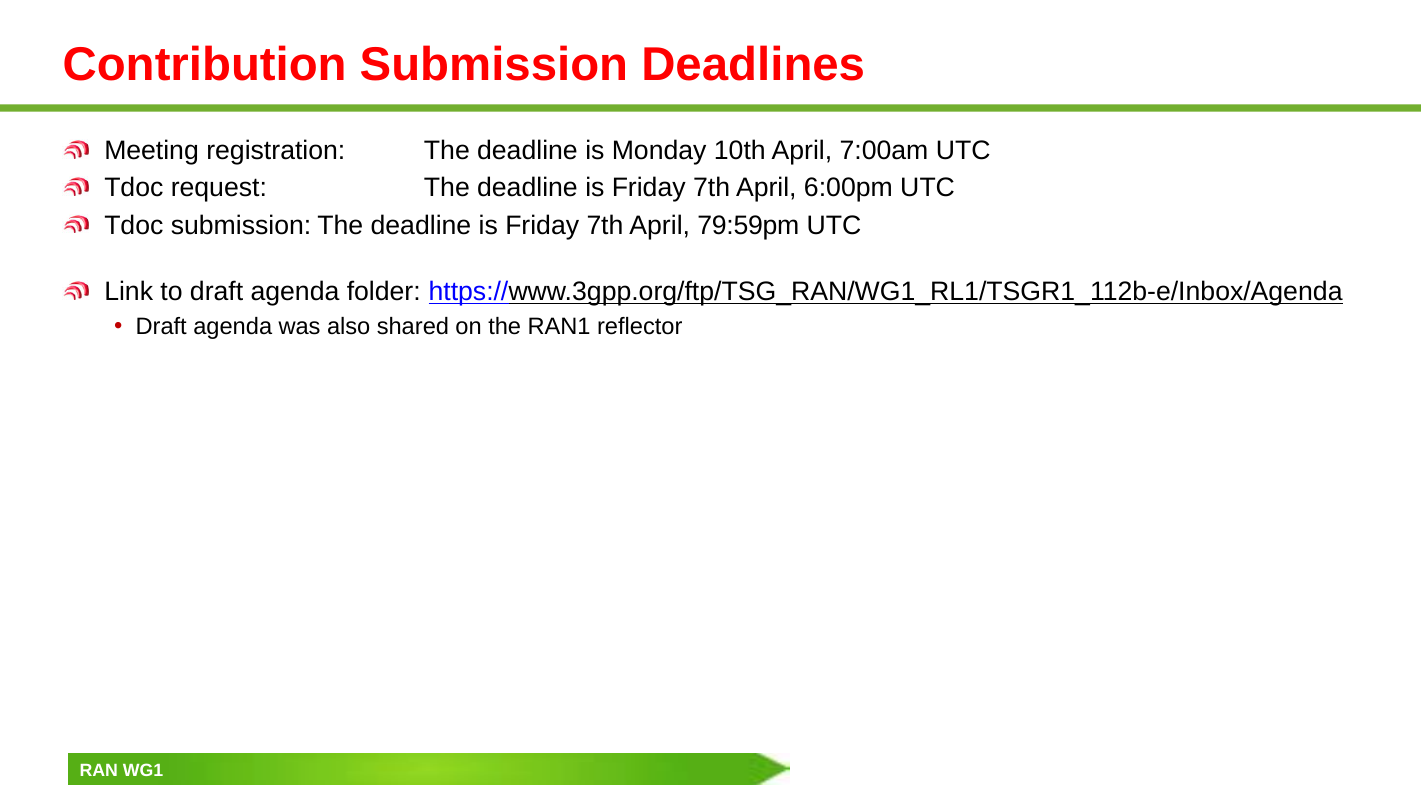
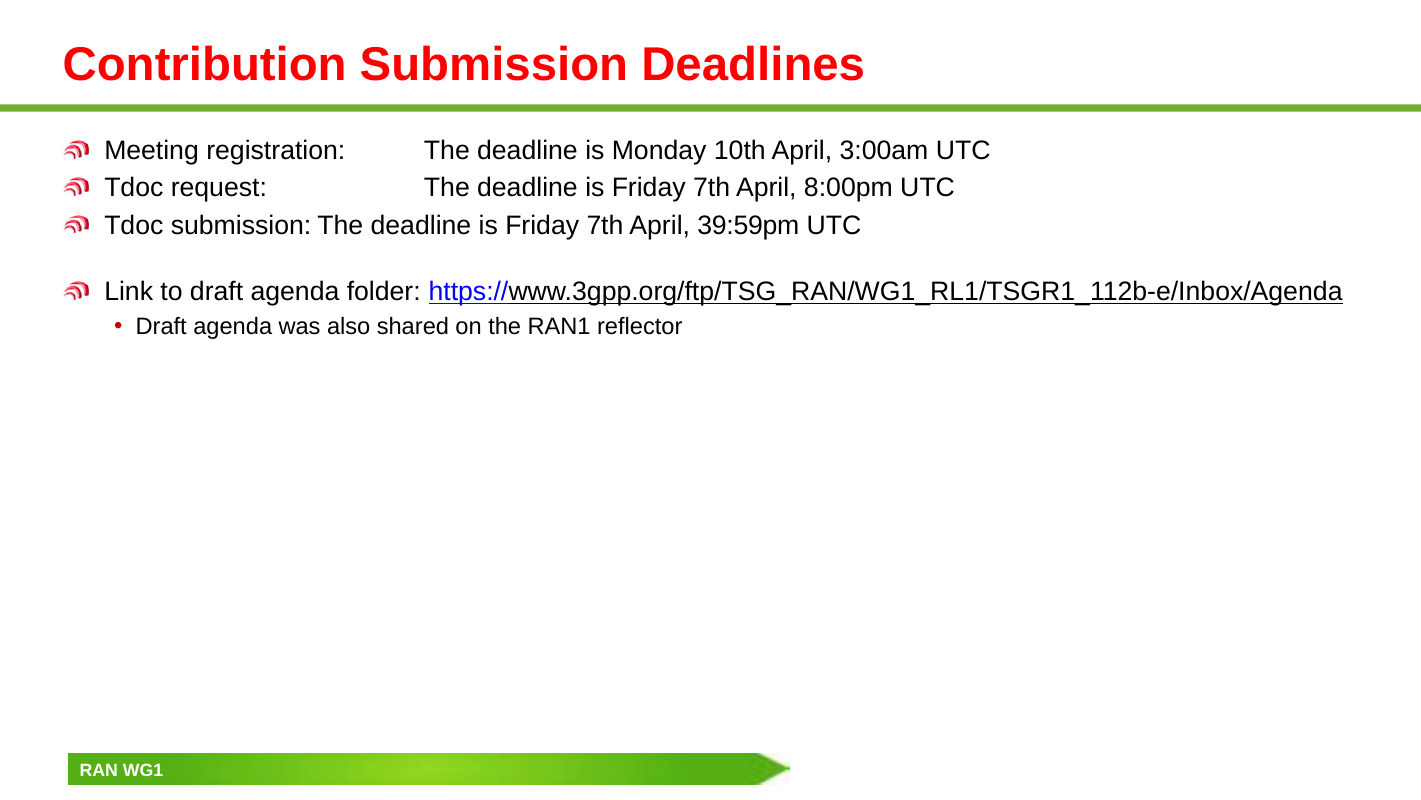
7:00am: 7:00am -> 3:00am (884, 151)
6:00pm: 6:00pm -> 8:00pm (848, 188)
79:59pm: 79:59pm -> 39:59pm (748, 225)
